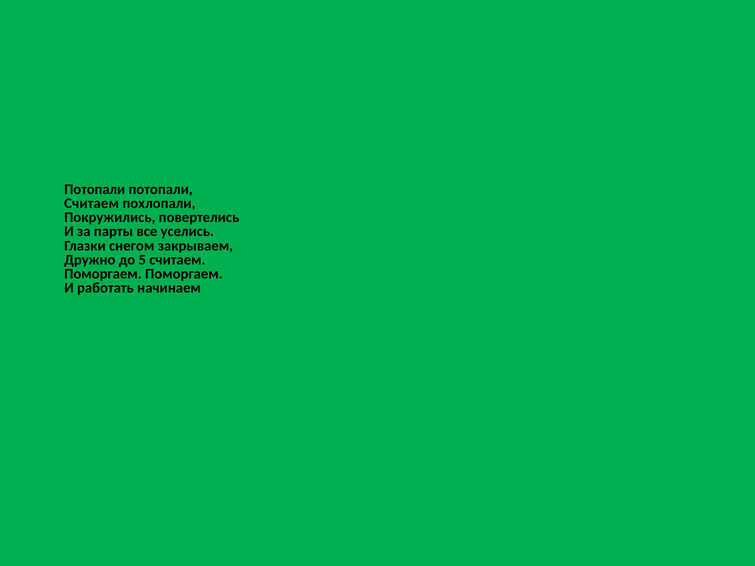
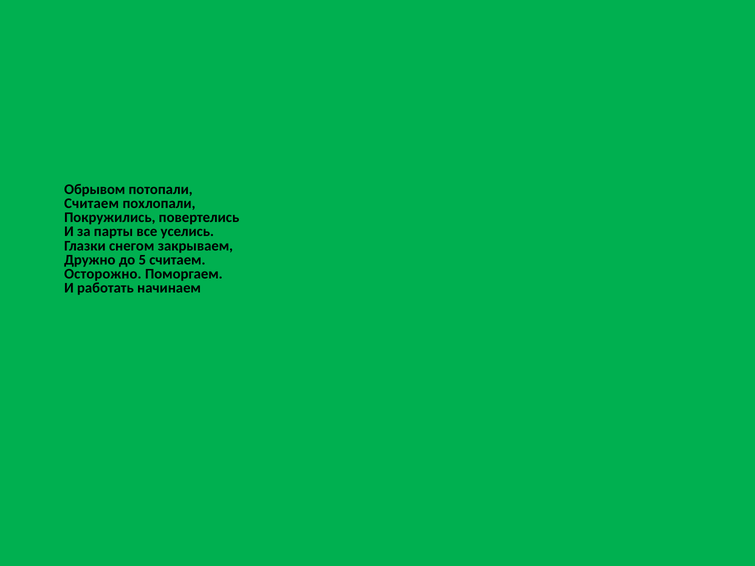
Потопали: Потопали -> Обрывом (95, 189)
Поморгаем: Поморгаем -> Осторожно (103, 274)
